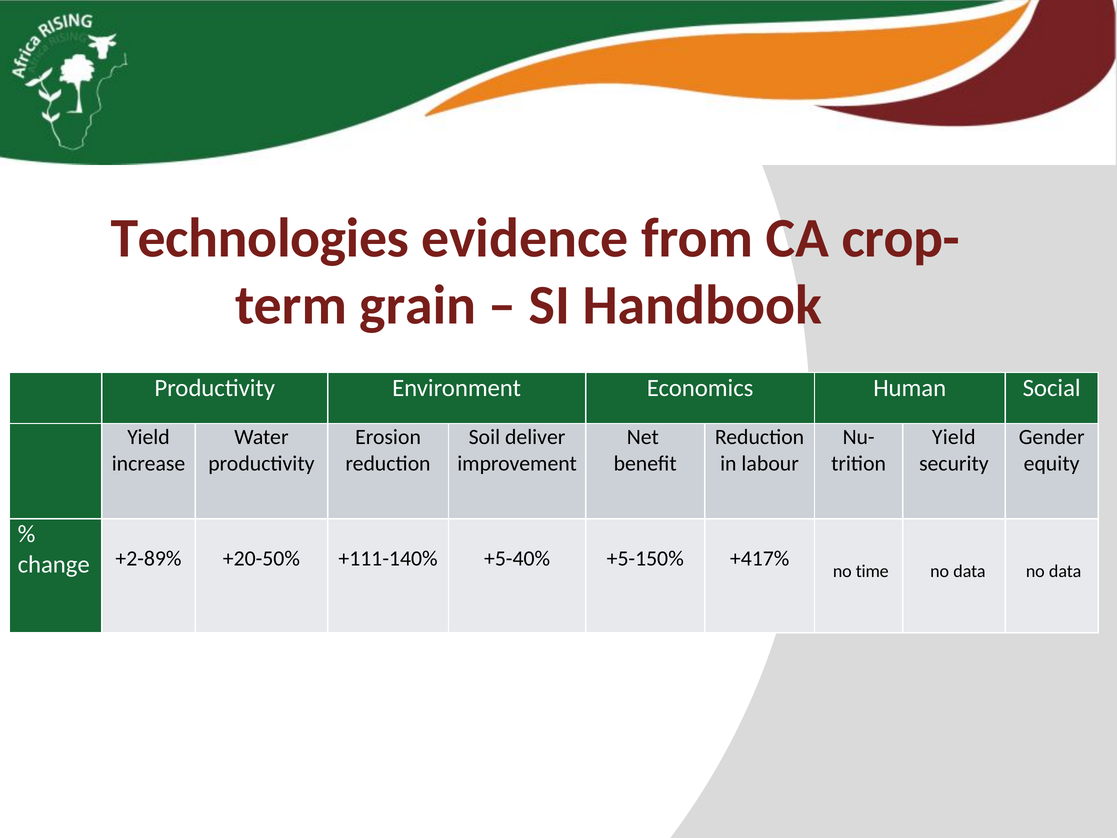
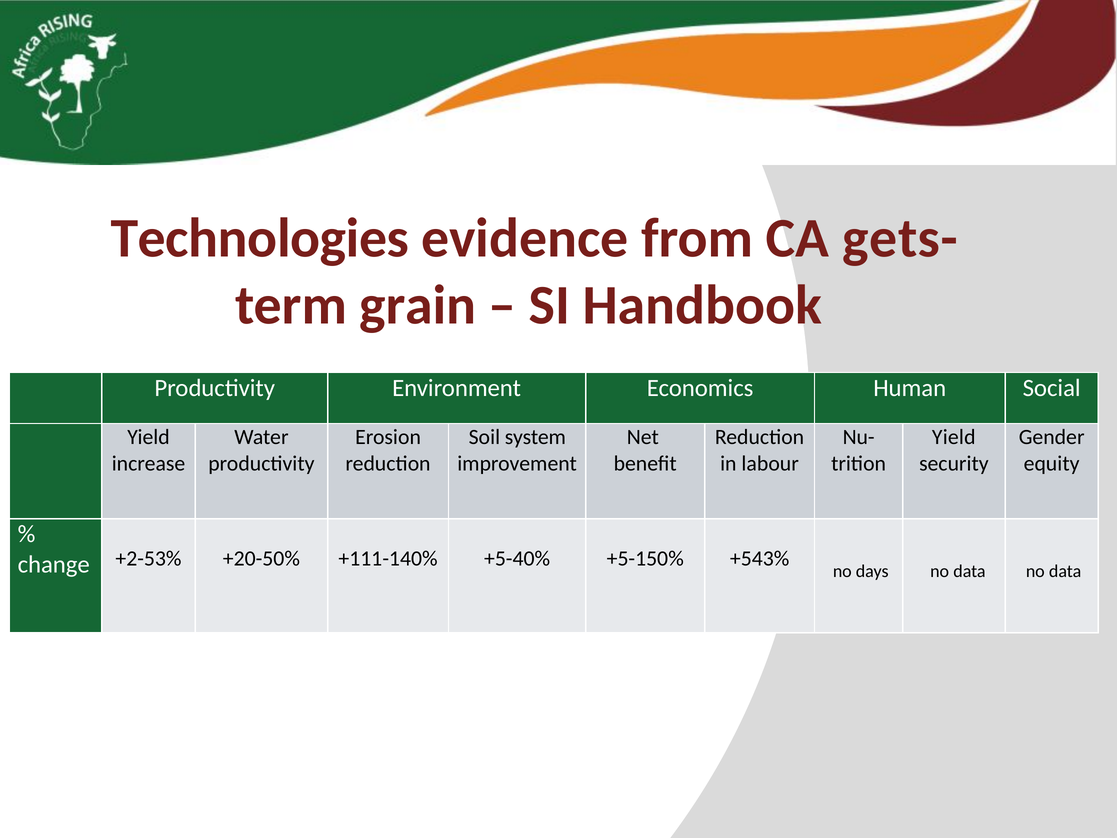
crop-: crop- -> gets- (900, 238)
deliver: deliver -> system (535, 437)
+2-89%: +2-89% -> +2-53% (148, 558)
+417%: +417% -> +543% (760, 558)
time: time -> days (872, 571)
